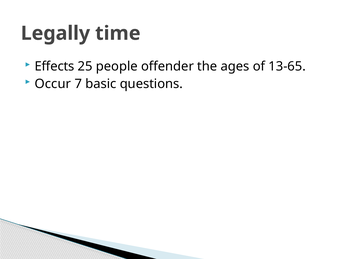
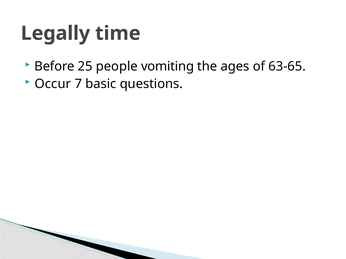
Effects: Effects -> Before (55, 66)
offender: offender -> vomiting (168, 66)
13-65: 13-65 -> 63-65 (287, 66)
